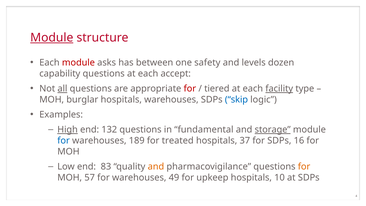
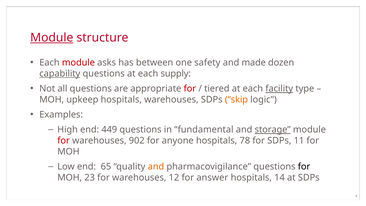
levels: levels -> made (254, 63)
capability underline: none -> present (60, 74)
accept: accept -> supply (176, 74)
all underline: present -> none (62, 89)
burglar: burglar -> upkeep (82, 100)
skip colour: blue -> orange (236, 100)
High underline: present -> none (68, 130)
132: 132 -> 449 (109, 130)
for colour: blue -> red (64, 141)
189: 189 -> 902 (137, 141)
treated: treated -> anyone (178, 141)
37: 37 -> 78 (245, 141)
16: 16 -> 11 (299, 141)
83: 83 -> 65 (106, 167)
for colour: orange -> black (304, 167)
57: 57 -> 23 (90, 178)
49: 49 -> 12 (174, 178)
upkeep: upkeep -> answer (212, 178)
10: 10 -> 14 (280, 178)
